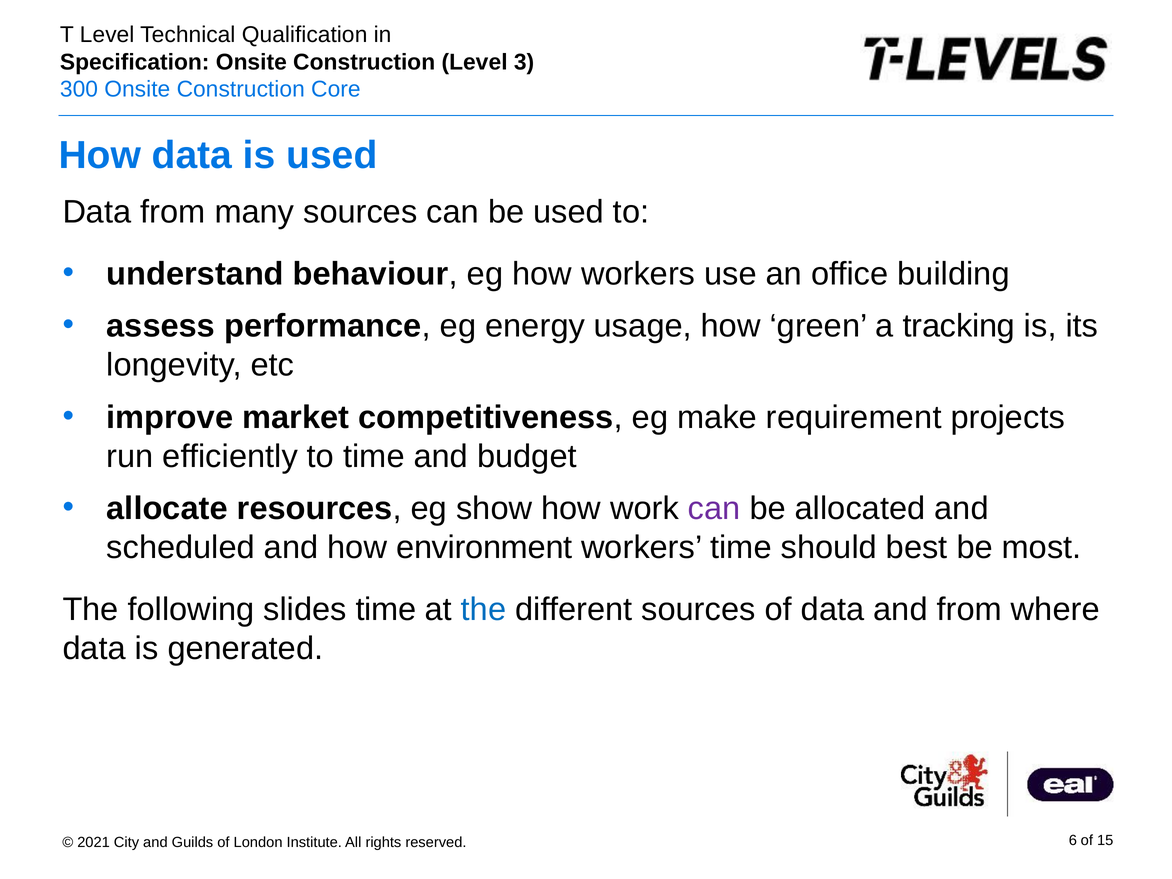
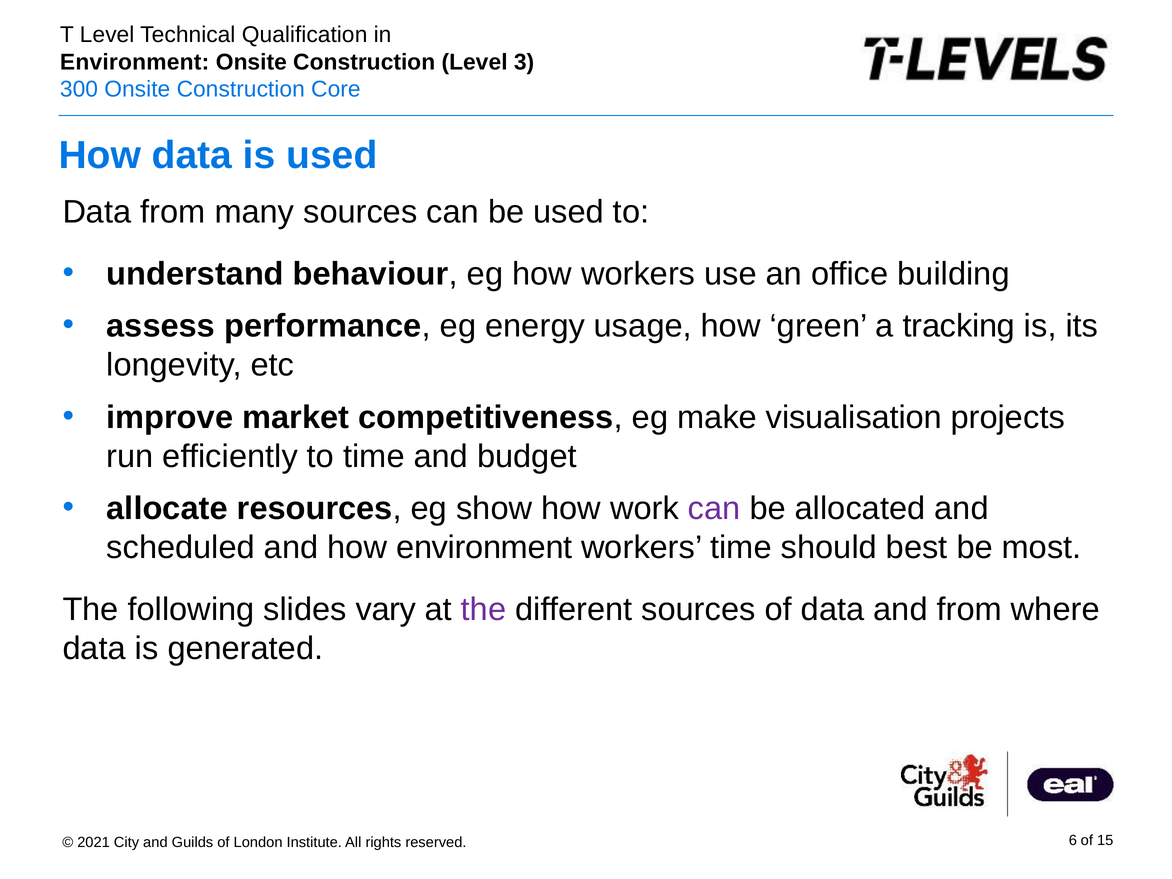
Specification: Specification -> Environment (135, 62)
requirement: requirement -> visualisation (854, 417)
slides time: time -> vary (386, 609)
the colour: blue -> purple (484, 609)
